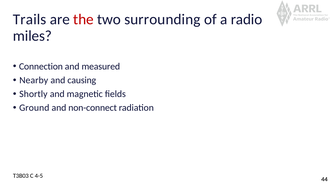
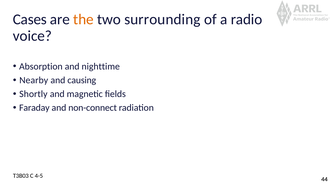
Trails: Trails -> Cases (30, 20)
the colour: red -> orange (83, 20)
miles: miles -> voice (32, 36)
Connection: Connection -> Absorption (41, 67)
measured: measured -> nighttime (101, 67)
Ground: Ground -> Faraday (34, 108)
